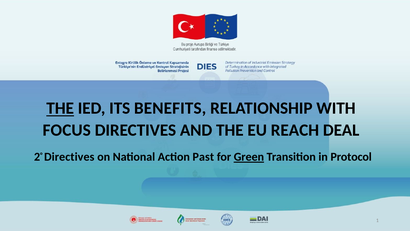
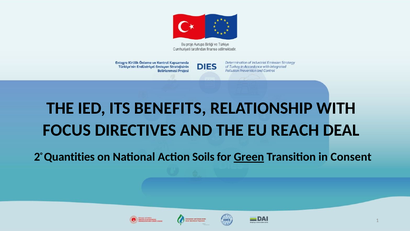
THE underline: present -> none (60, 108)
2° Directives: Directives -> Quantities (69, 157)
Past: Past -> Soils (203, 157)
Protocol: Protocol -> Consent (351, 157)
